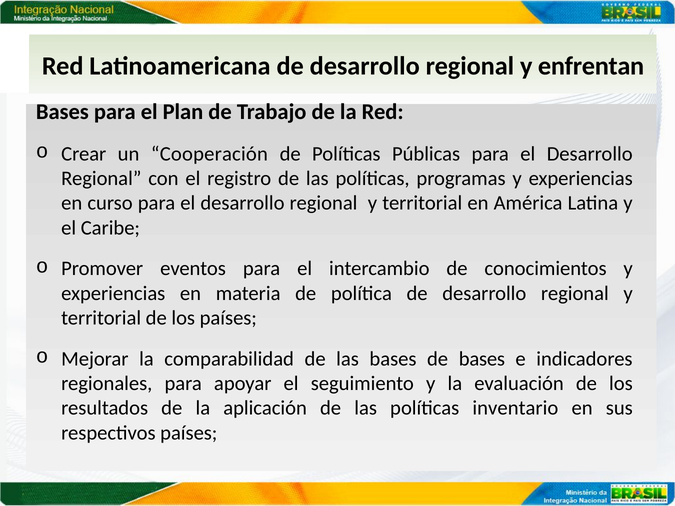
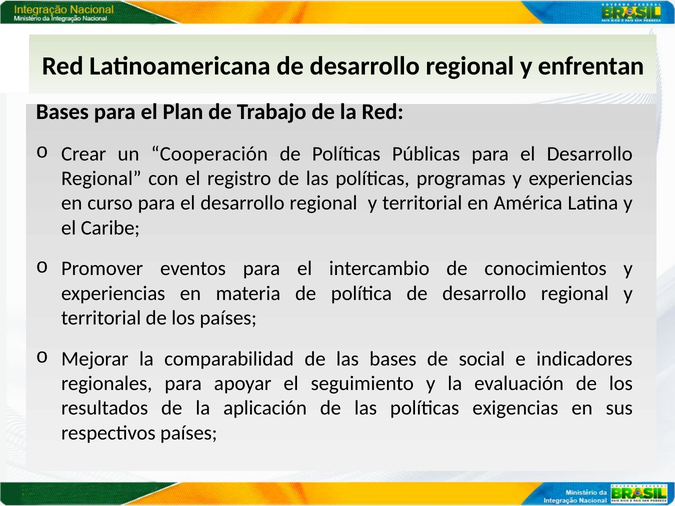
de bases: bases -> social (482, 359)
inventario: inventario -> exigencias (515, 408)
